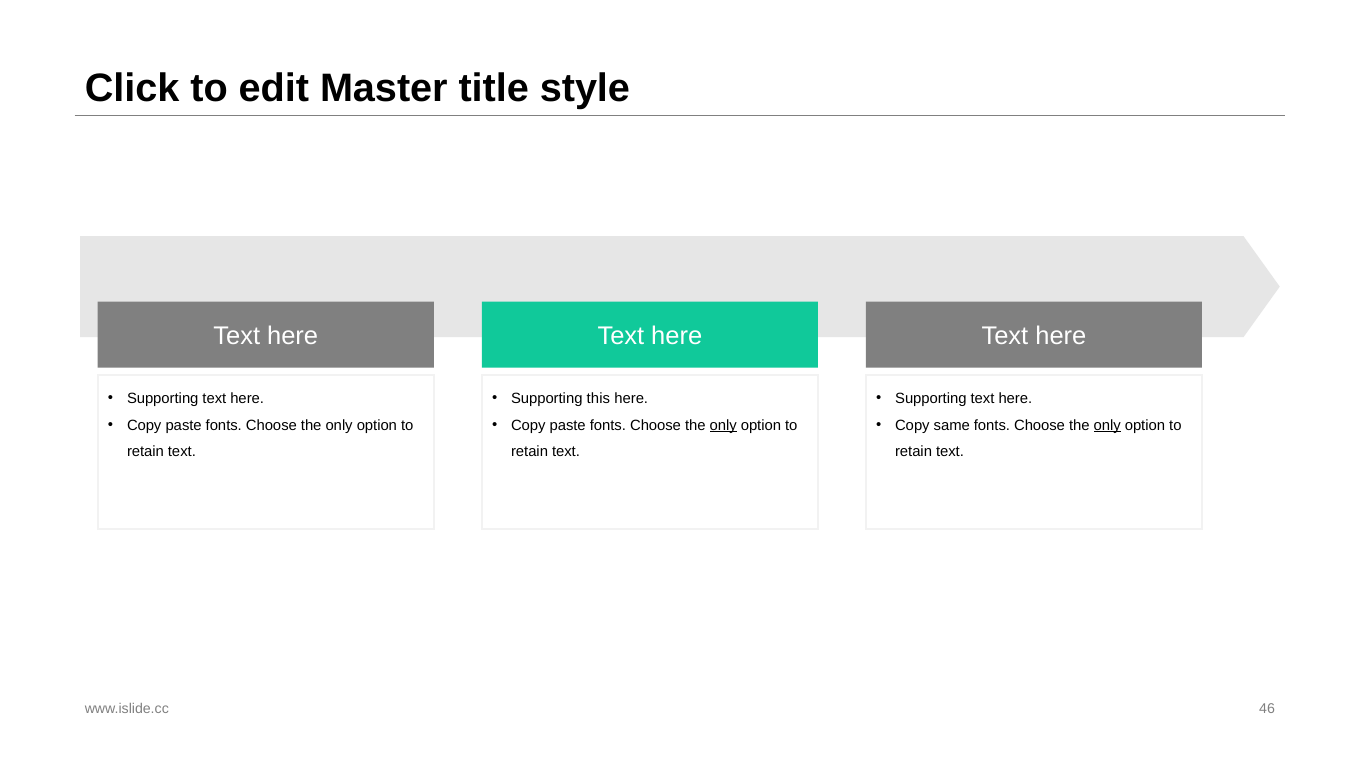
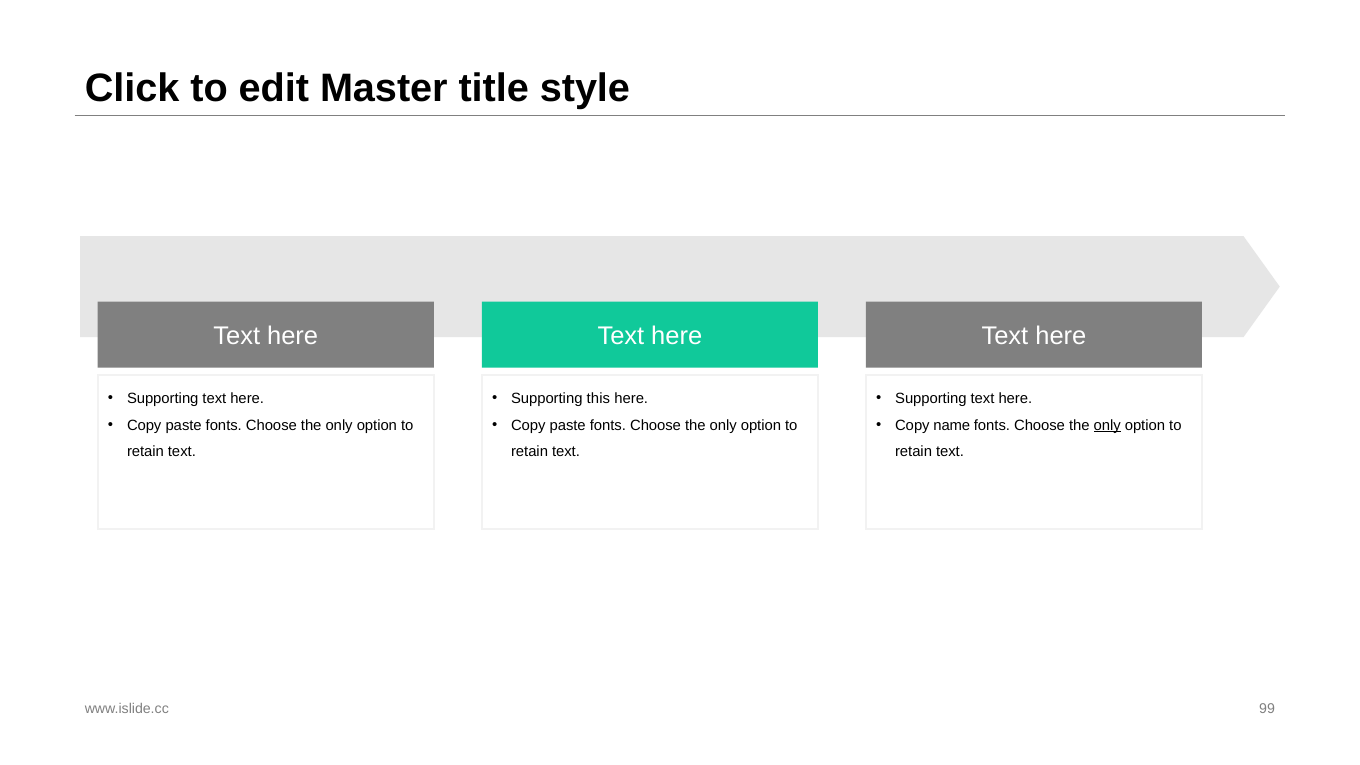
only underline: present -> none (723, 425)
same: same -> name (952, 425)
46: 46 -> 99 (1267, 709)
